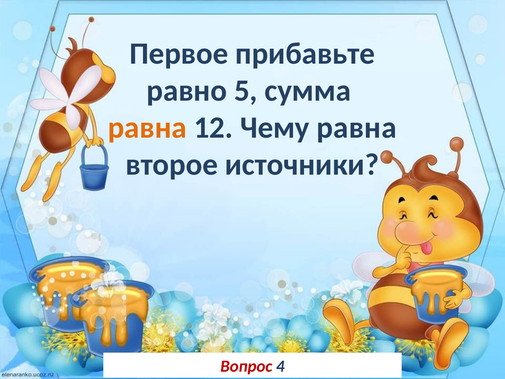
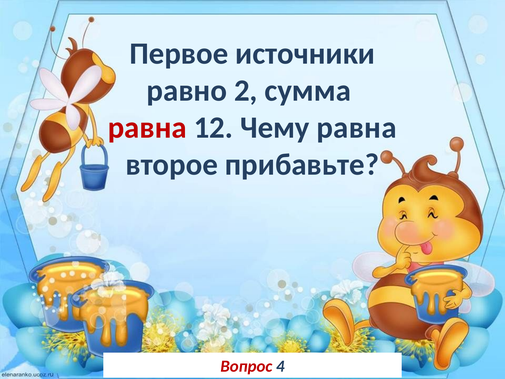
прибавьте: прибавьте -> источники (305, 53)
5: 5 -> 2 (246, 90)
равна colour: orange -> red (147, 127)
источники: источники -> прибавьте (302, 165)
